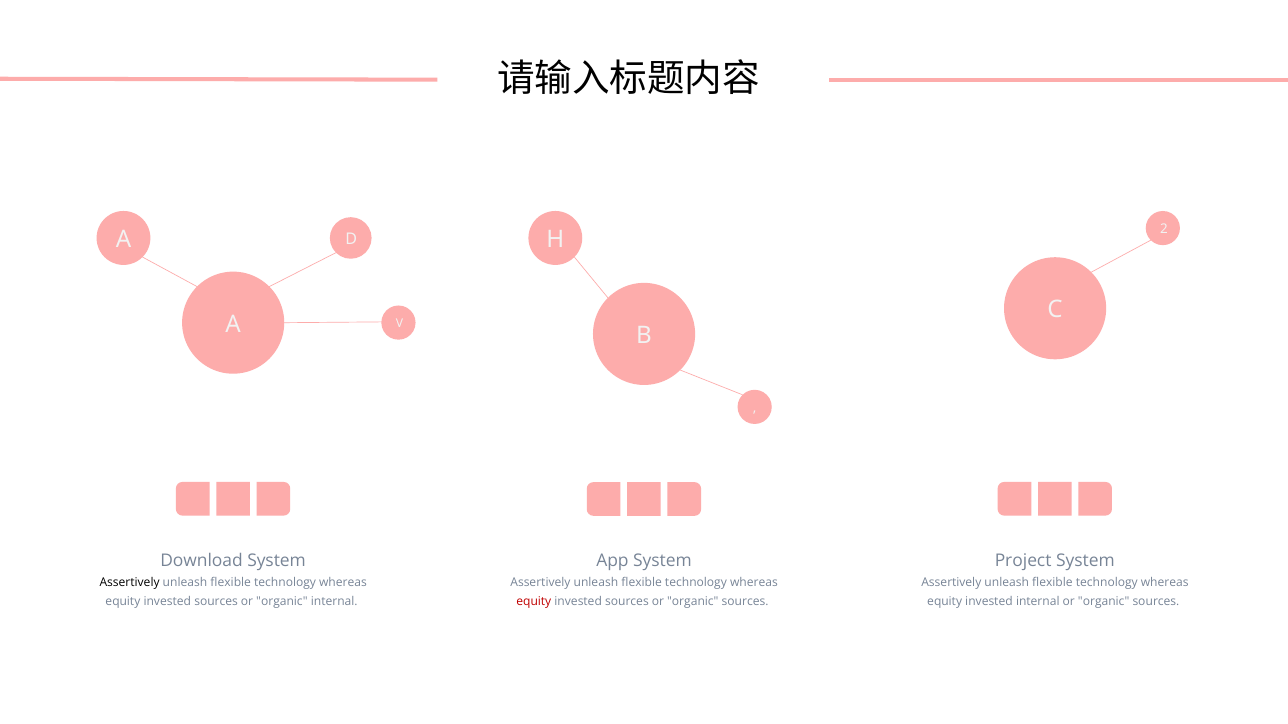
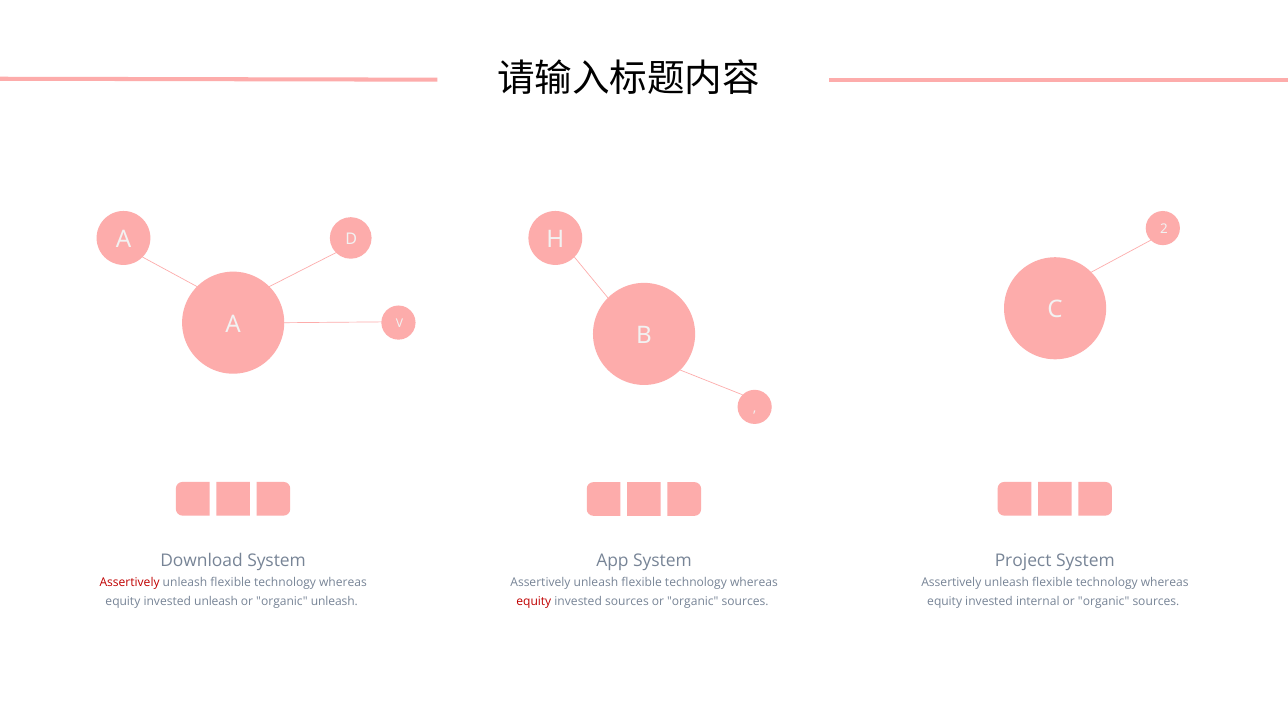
Assertively colour: black -> red (130, 583)
sources: sources -> unleash (216, 602)
organic internal: internal -> unleash (334, 602)
